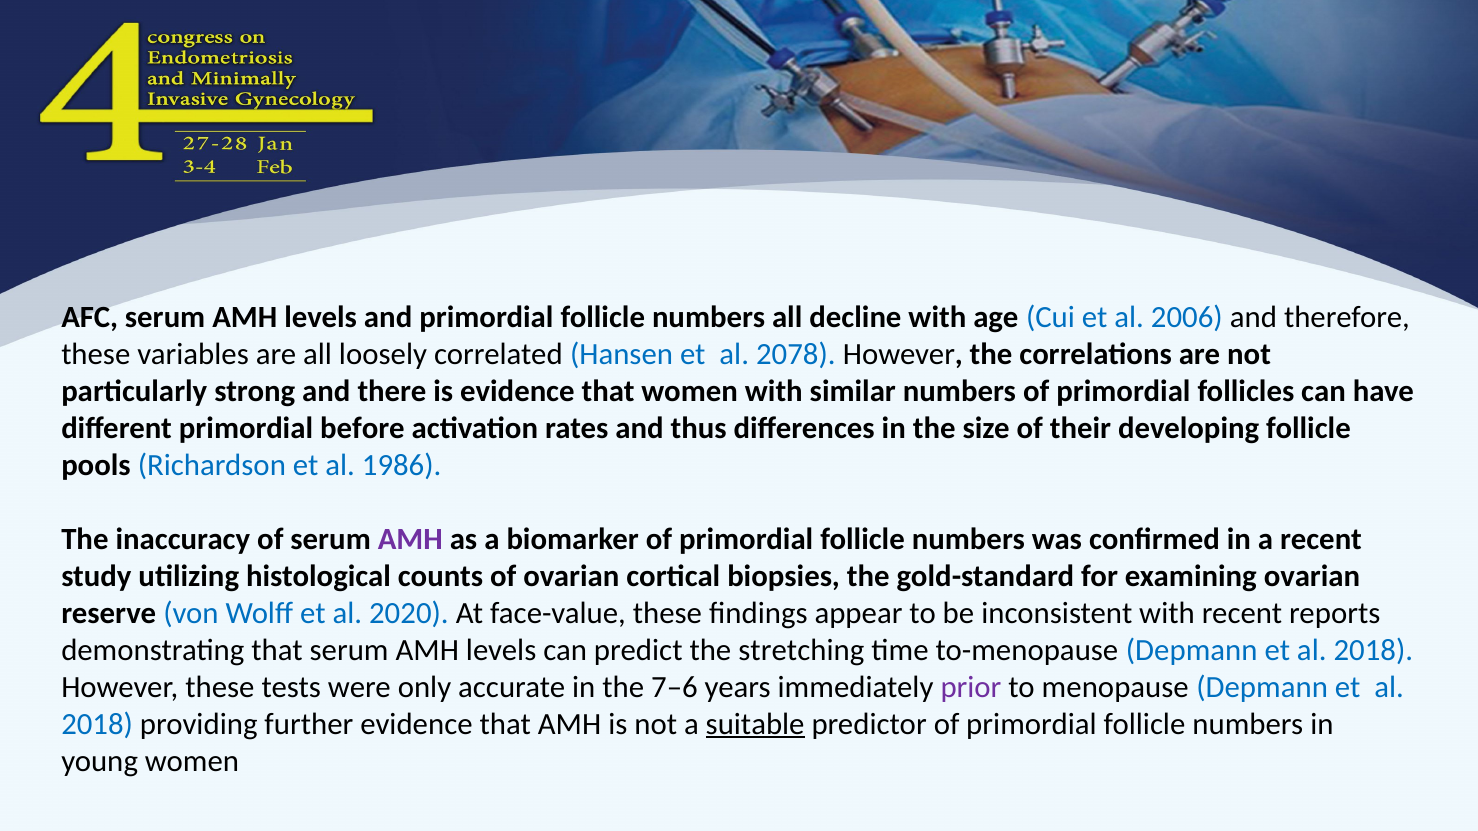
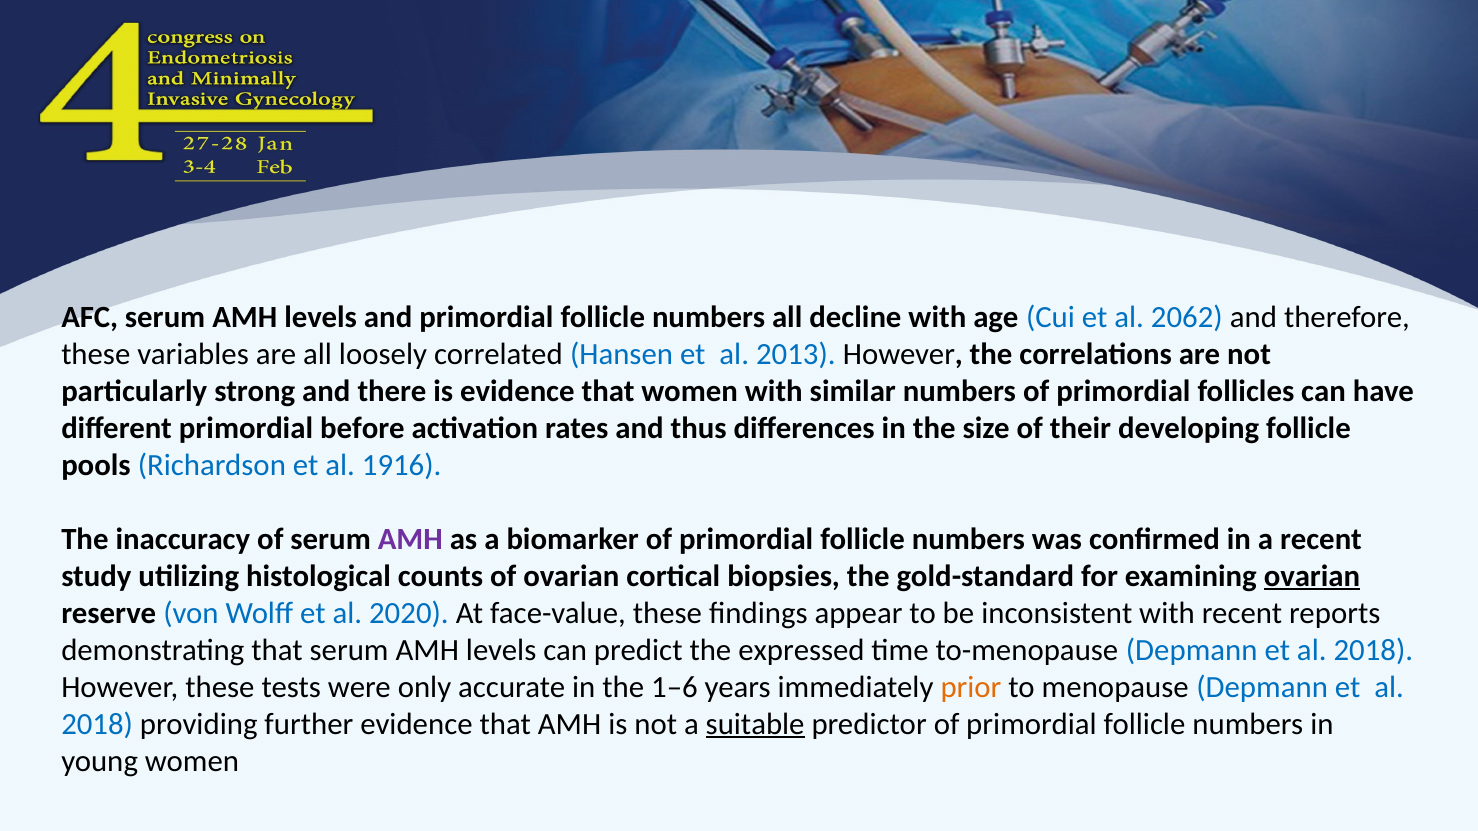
2006: 2006 -> 2062 (1187, 318)
2078: 2078 -> 2013 (796, 355)
1986: 1986 -> 1916 (402, 466)
ovarian underline: none -> present (1312, 576)
stretching: stretching -> expressed (801, 650)
7–6: 7–6 -> 1–6 (674, 687)
prior colour: purple -> orange (971, 687)
